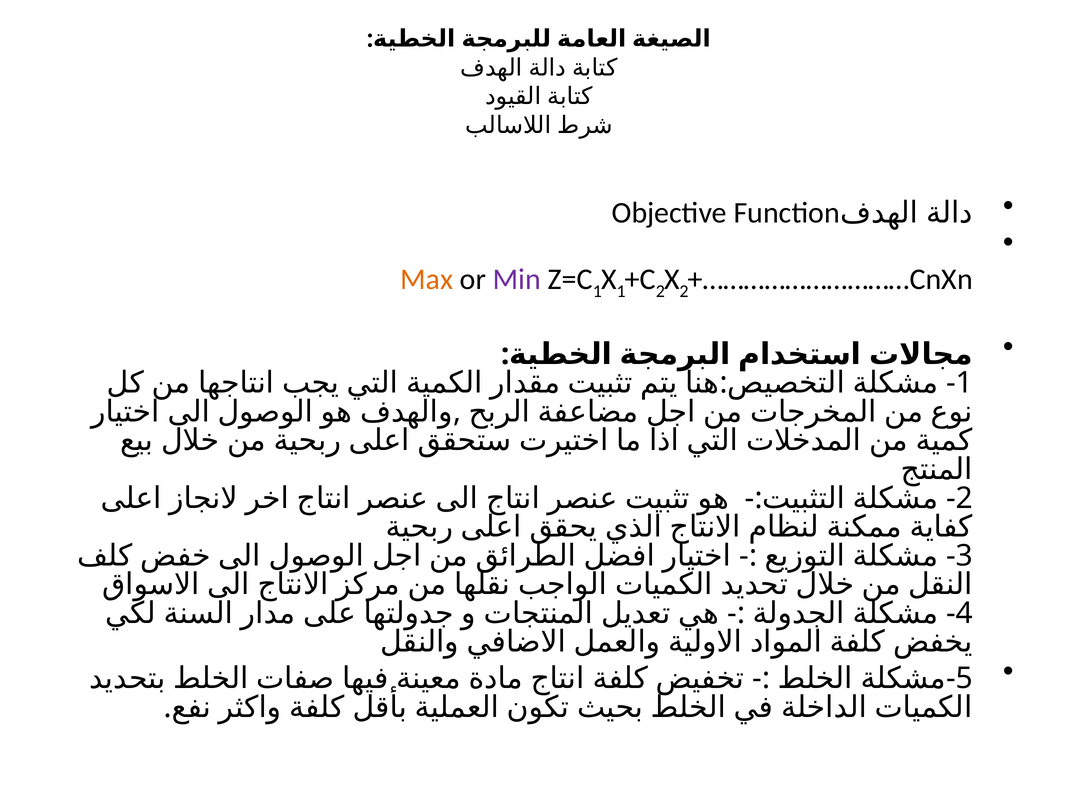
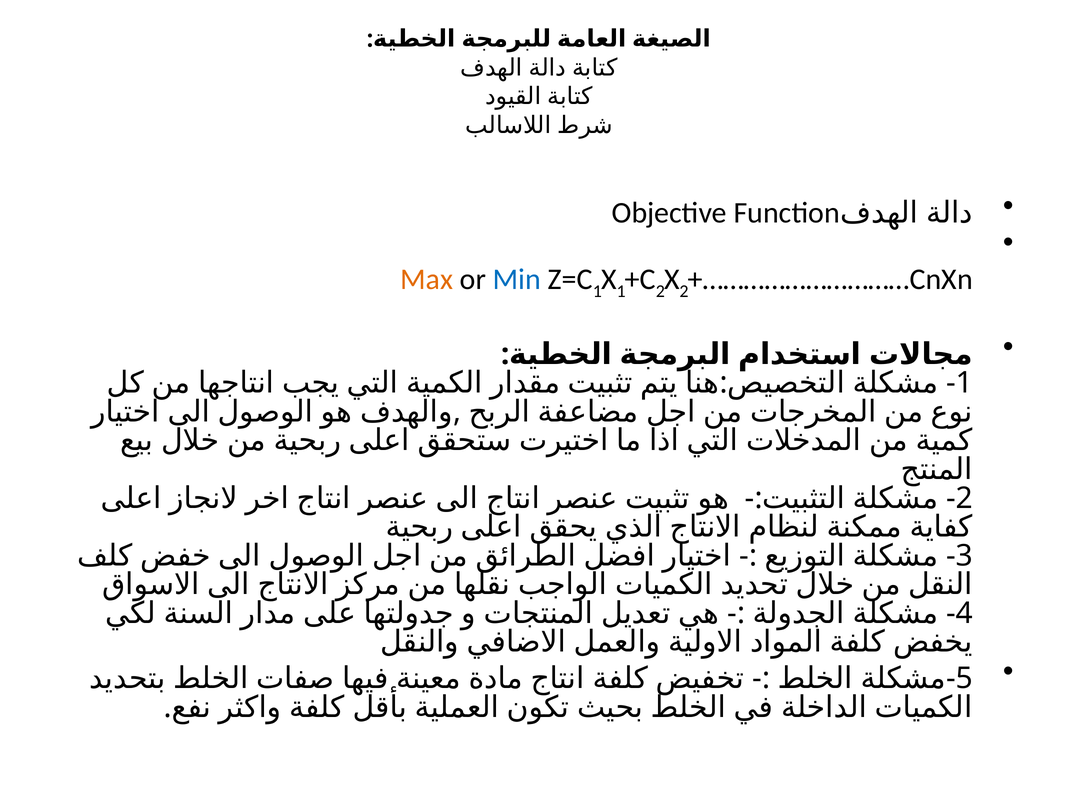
Min colour: purple -> blue (517, 279)
